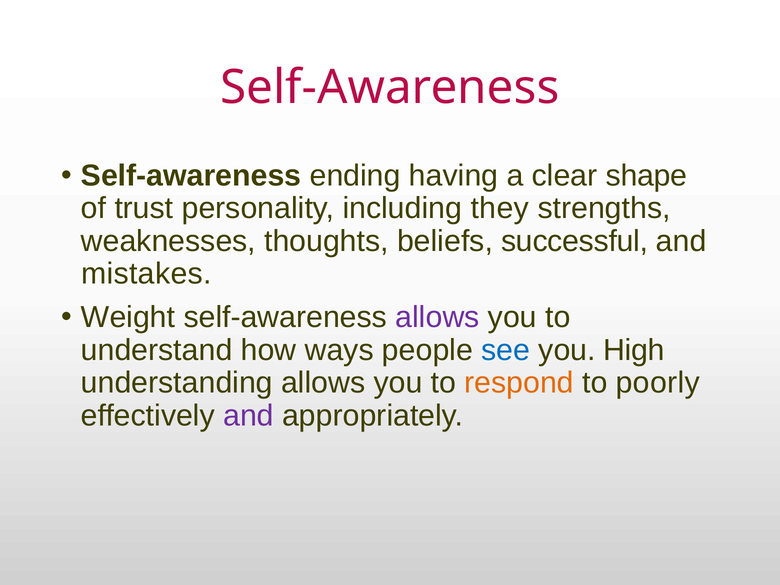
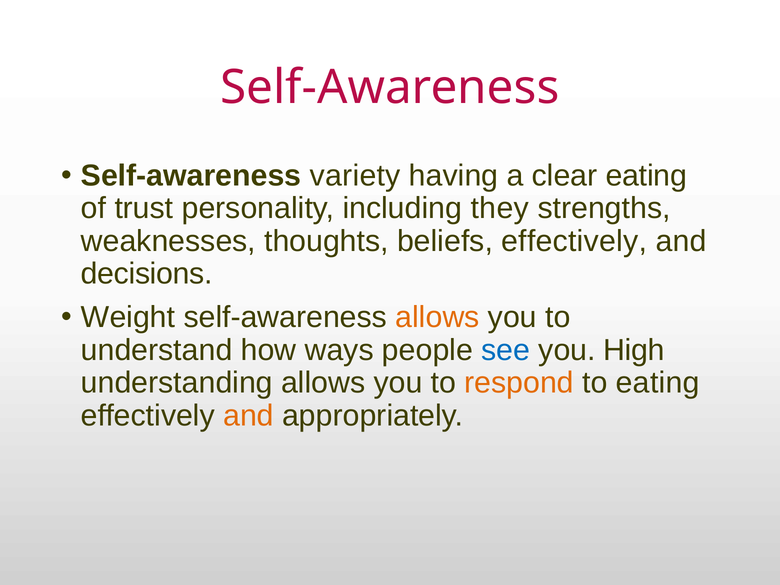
ending: ending -> variety (355, 176)
clear shape: shape -> eating (646, 176)
beliefs successful: successful -> effectively (574, 241)
mistakes: mistakes -> decisions (147, 274)
allows colour: purple -> orange (437, 317)
to poorly: poorly -> eating (658, 383)
and colour: purple -> orange (249, 416)
